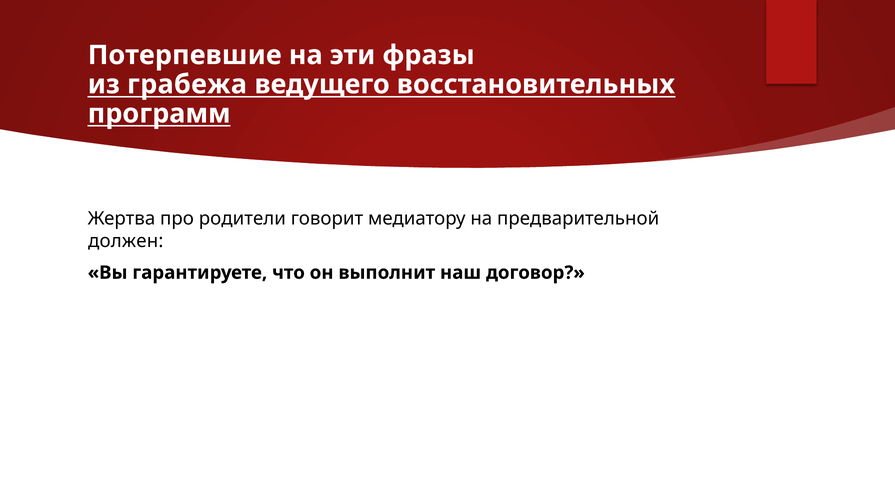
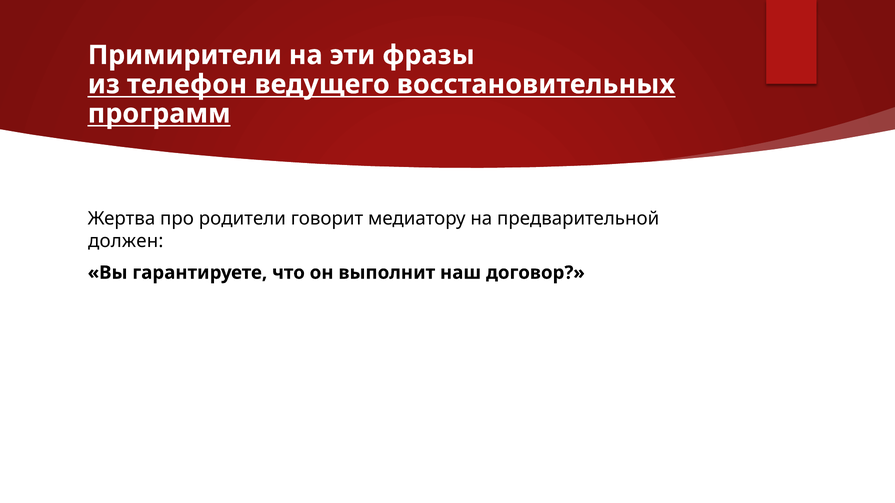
Потерпевшие: Потерпевшие -> Примирители (185, 55)
грабежа: грабежа -> телефон (187, 84)
